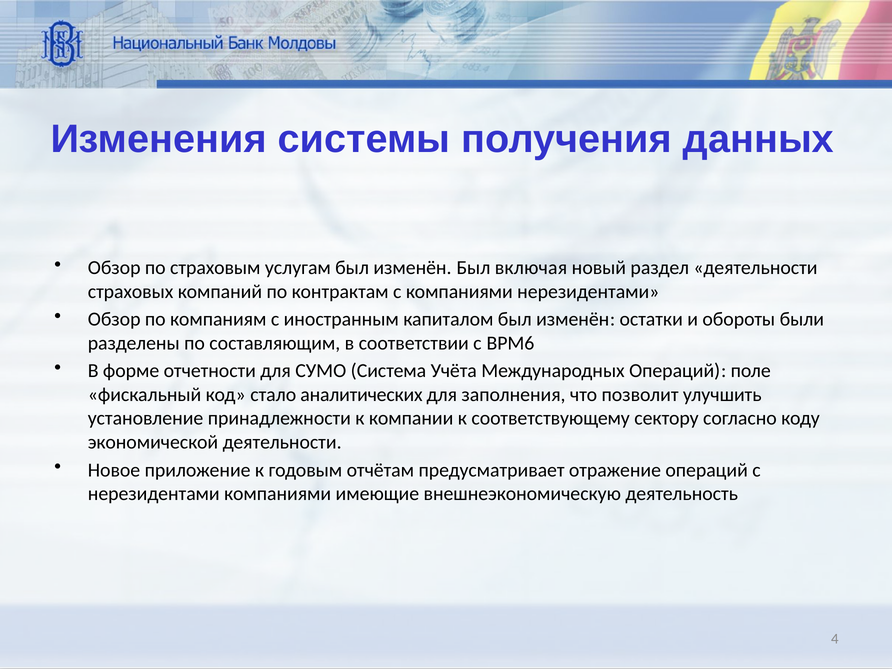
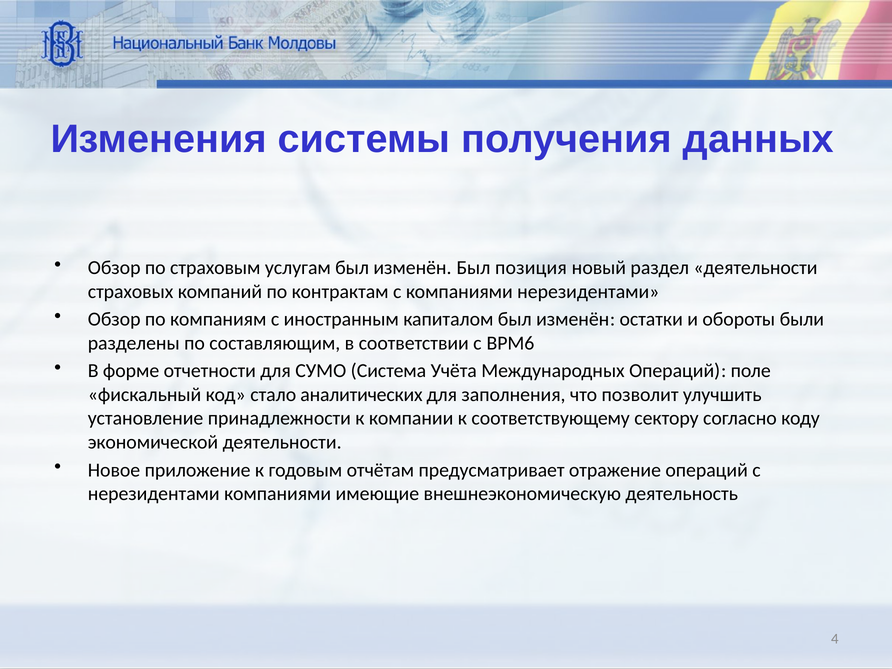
включая: включая -> позиция (531, 268)
